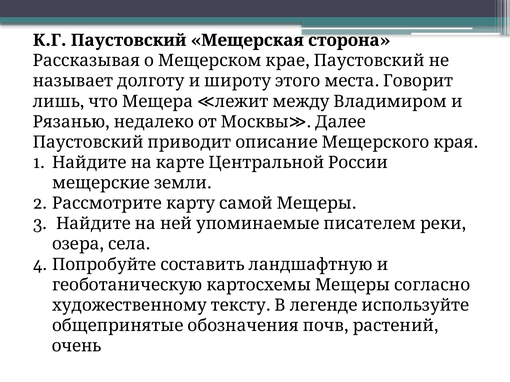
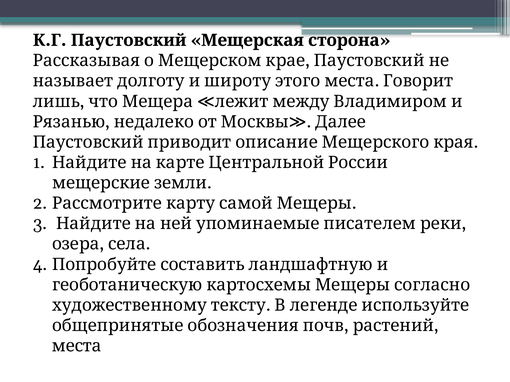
очень: очень -> места (77, 346)
